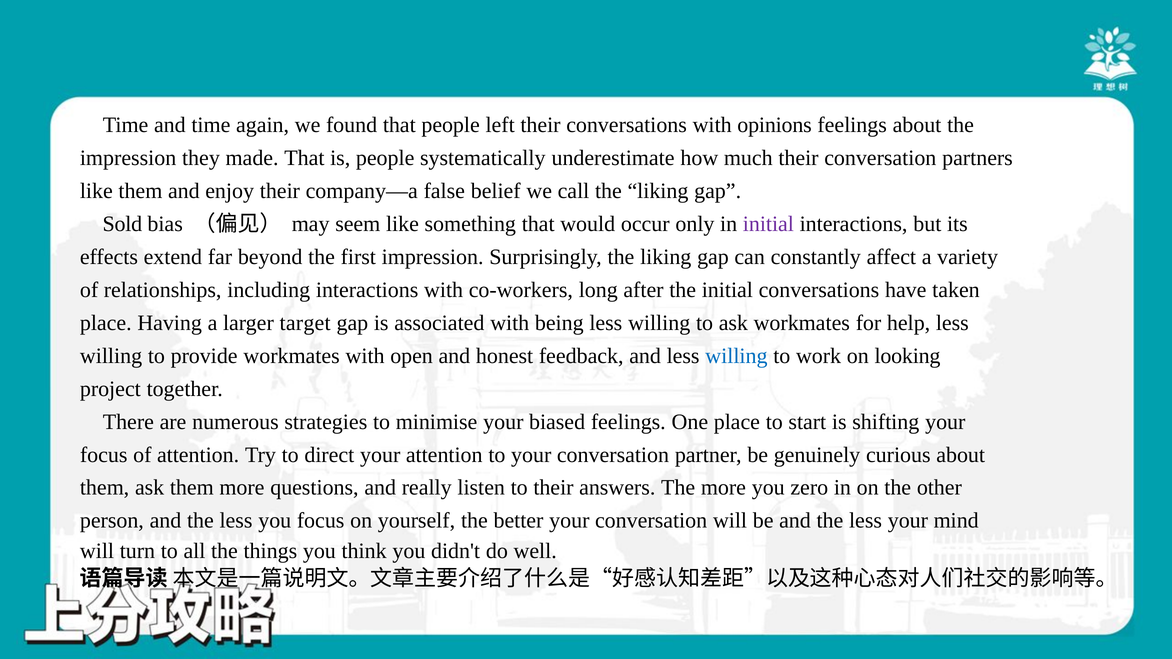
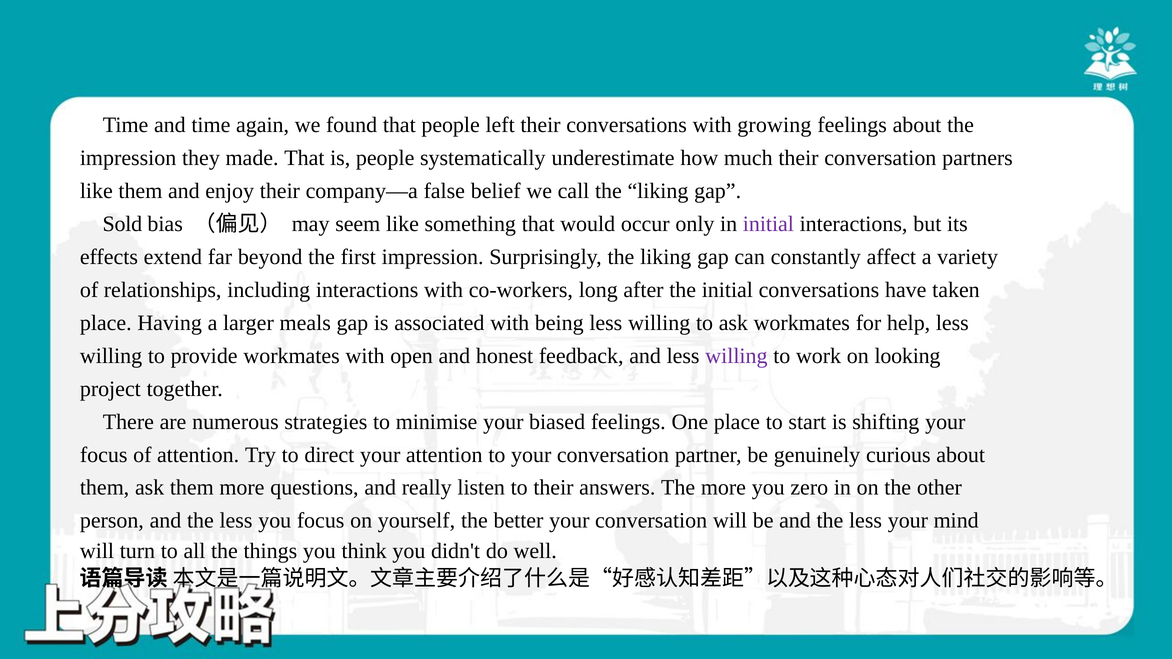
opinions: opinions -> growing (774, 125)
target: target -> meals (305, 323)
willing colour: blue -> purple (736, 356)
